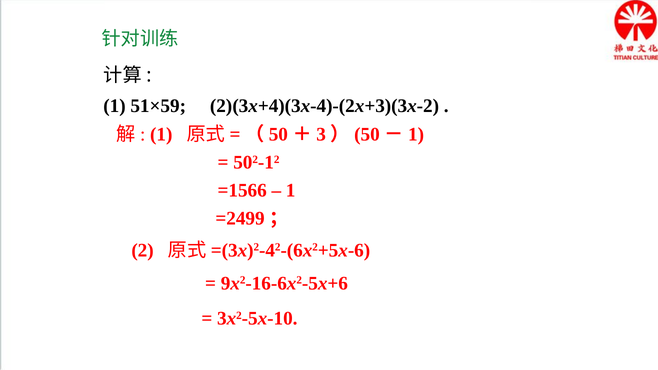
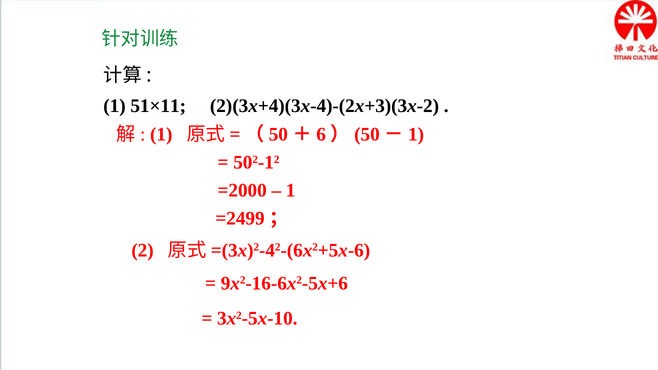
51×59: 51×59 -> 51×11 (158, 106)
3: 3 -> 6 (321, 135)
=1566: =1566 -> =2000 (242, 191)
